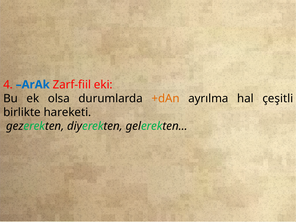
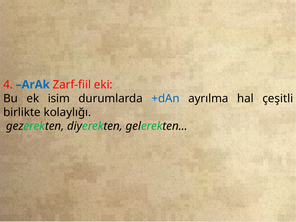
olsa: olsa -> isim (59, 98)
+dAn colour: orange -> blue (166, 98)
hareketi: hareketi -> kolaylığı (67, 112)
